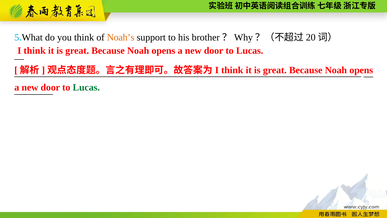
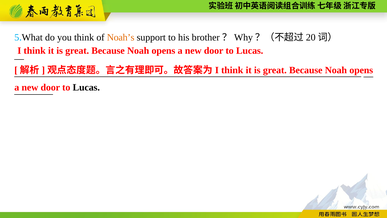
Lucas colour: green -> black (86, 87)
